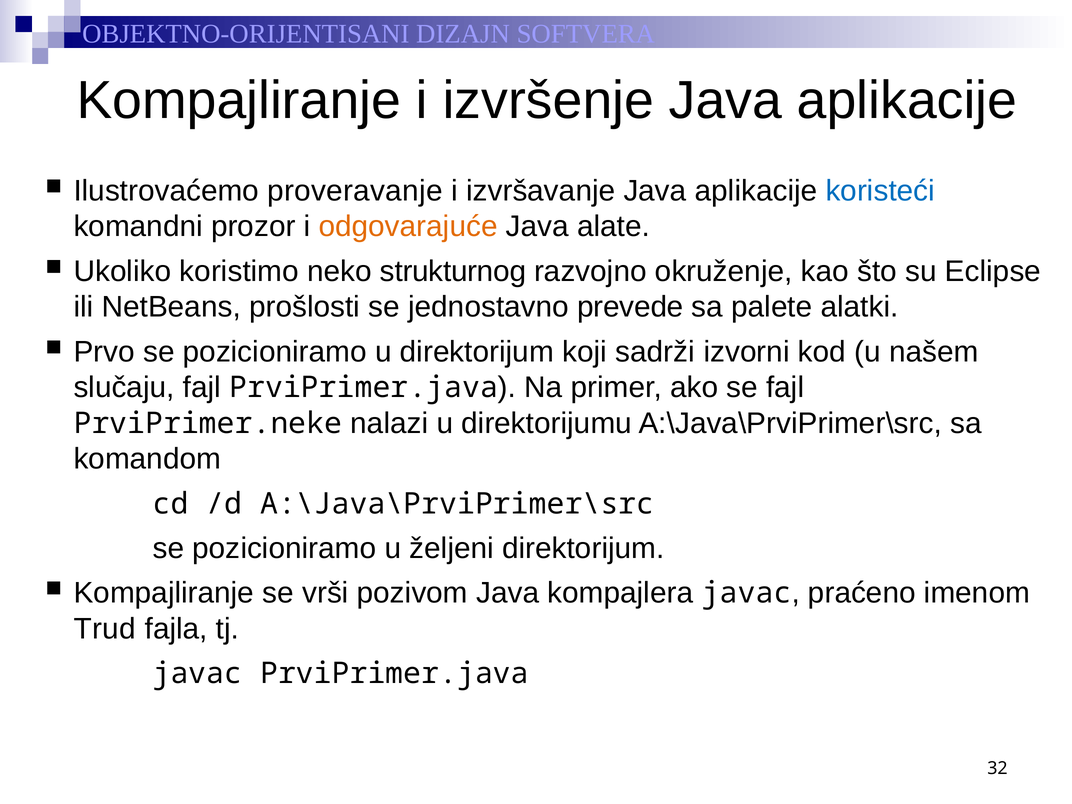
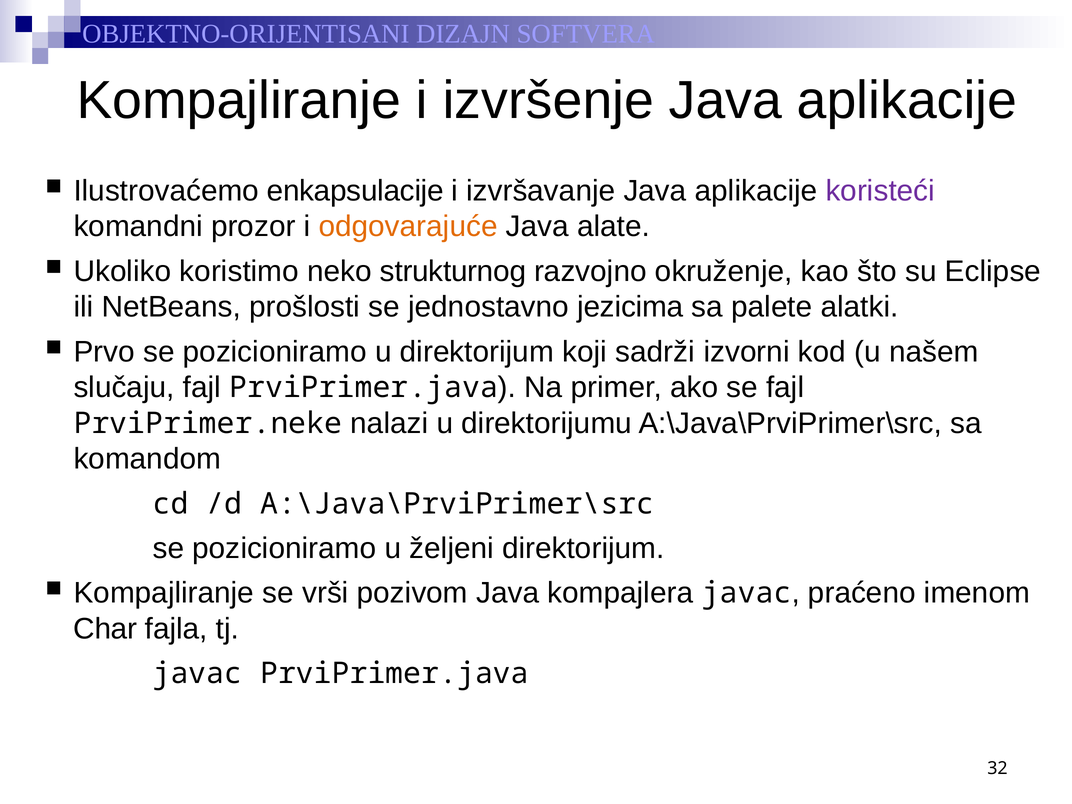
proveravanje: proveravanje -> enkapsulacije (355, 191)
koristeći colour: blue -> purple (880, 191)
prevede: prevede -> jezicima (630, 307)
Trud: Trud -> Char (105, 629)
